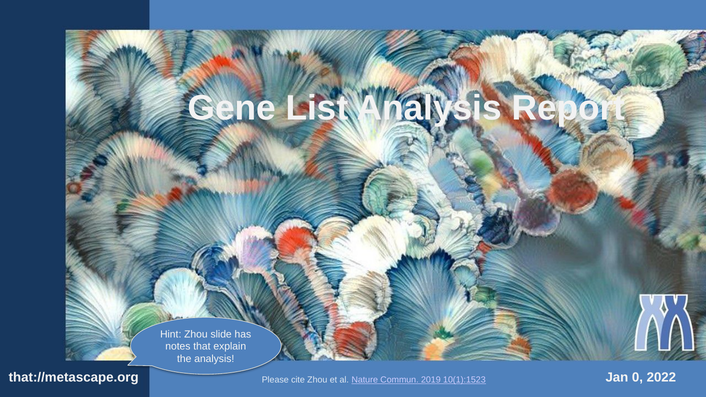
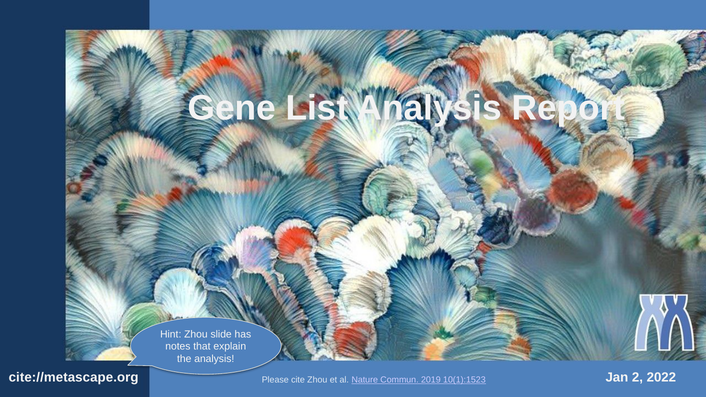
that://metascape.org: that://metascape.org -> cite://metascape.org (74, 377)
0: 0 -> 2 (637, 377)
